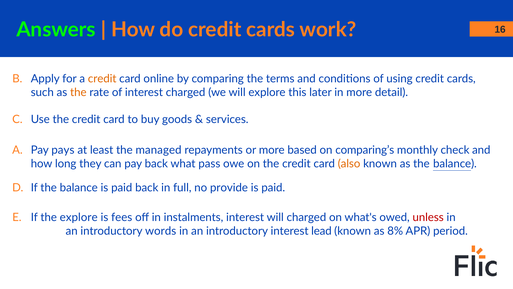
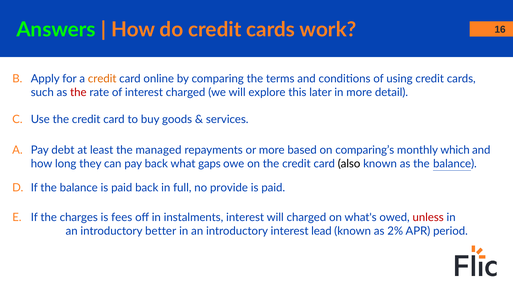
the colour: orange -> red (78, 92)
pays: pays -> debt (63, 150)
check: check -> which (455, 150)
pass: pass -> gaps (209, 163)
also colour: orange -> black (349, 163)
the explore: explore -> charges (79, 217)
words: words -> better (161, 231)
8%: 8% -> 2% (395, 231)
